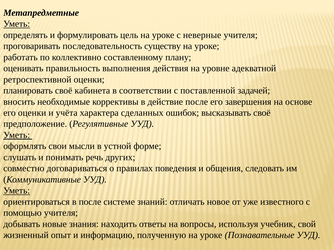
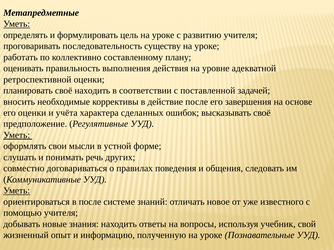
неверные: неверные -> развитию (202, 35)
своё кабинета: кабинета -> находить (92, 91)
